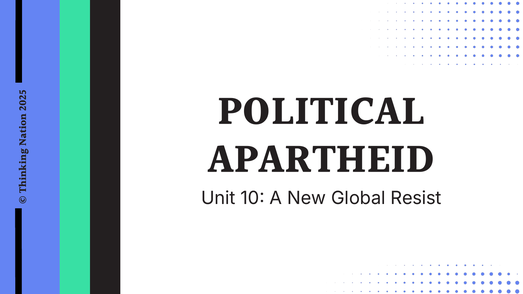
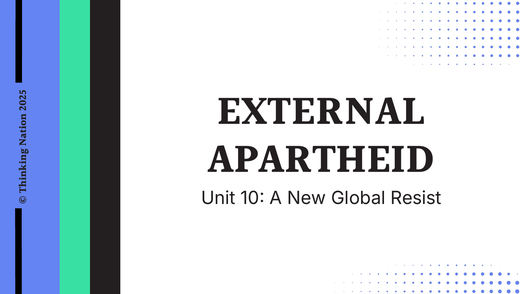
POLITICAL: POLITICAL -> EXTERNAL (321, 113)
